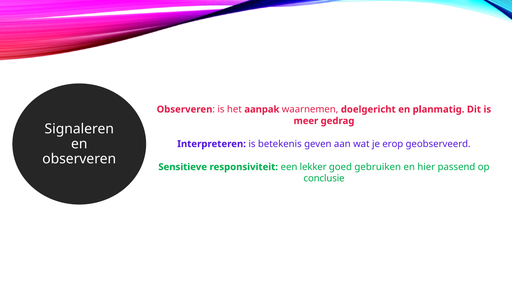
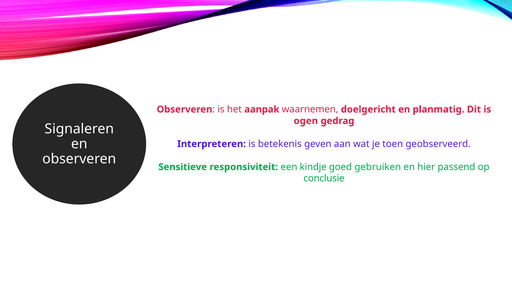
meer: meer -> ogen (306, 121)
erop: erop -> toen (393, 144)
lekker: lekker -> kindje (313, 167)
